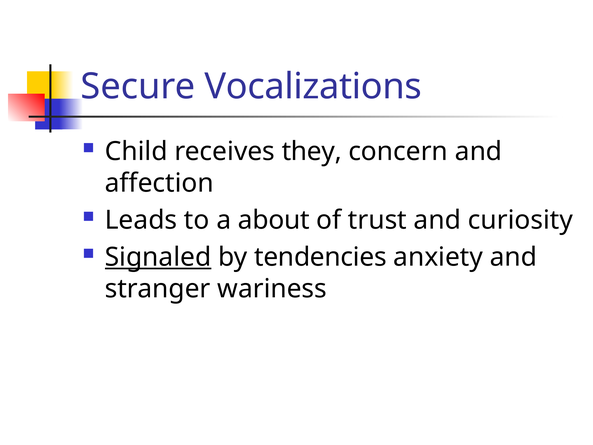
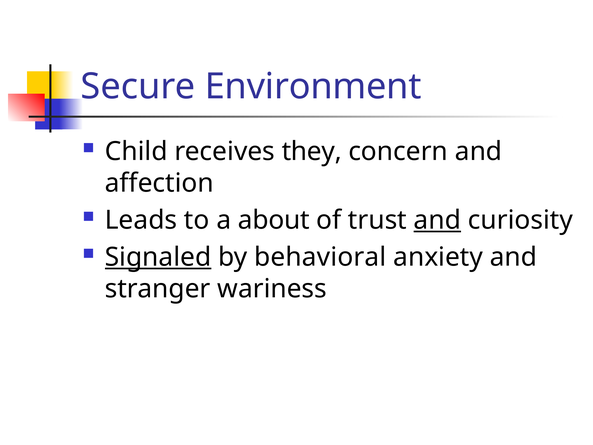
Vocalizations: Vocalizations -> Environment (313, 87)
and underline: none -> present (437, 220)
tendencies: tendencies -> behavioral (320, 257)
